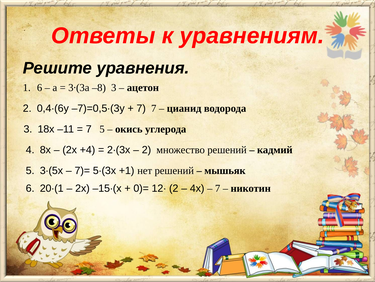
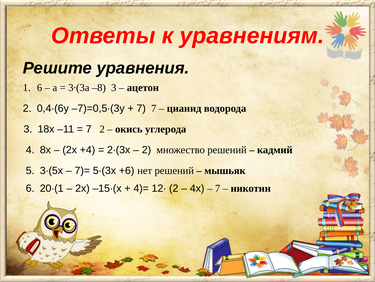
7 5: 5 -> 2 (102, 129)
+1: +1 -> +6 (127, 170)
0)=: 0)= -> 4)= (141, 188)
